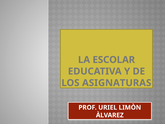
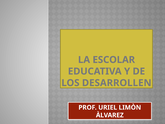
ASIGNATURAS: ASIGNATURAS -> DESARROLLEN (117, 83)
